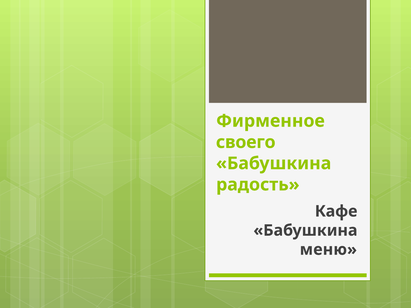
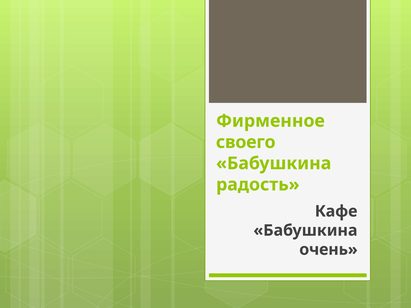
меню: меню -> очень (328, 250)
